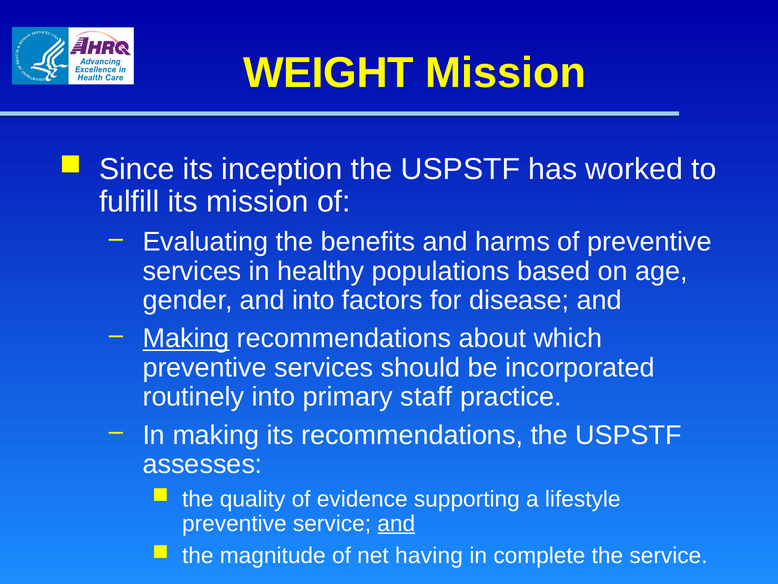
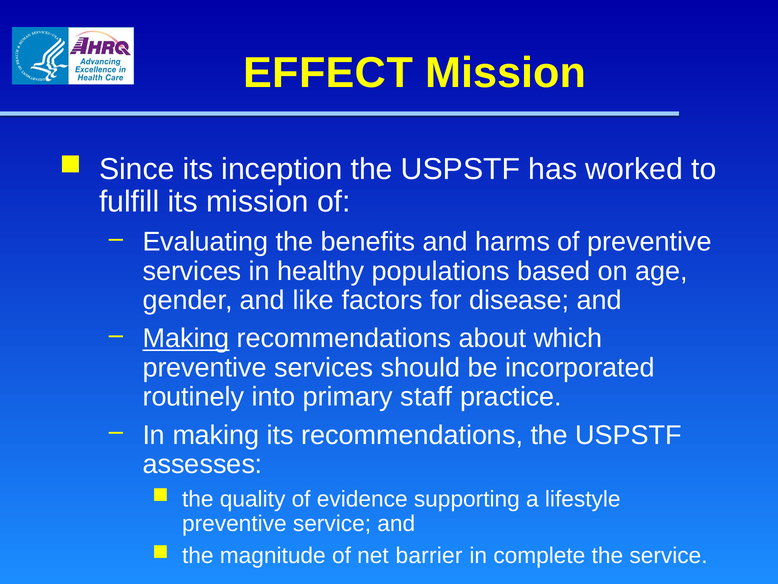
WEIGHT: WEIGHT -> EFFECT (328, 73)
and into: into -> like (313, 300)
and underline: present -> none (396, 523)
having: having -> barrier (429, 555)
